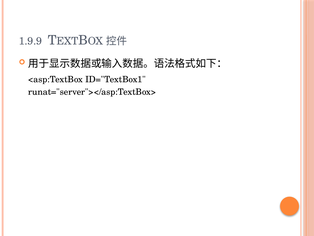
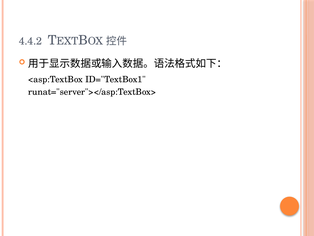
1.9.9: 1.9.9 -> 4.4.2 (30, 41)
